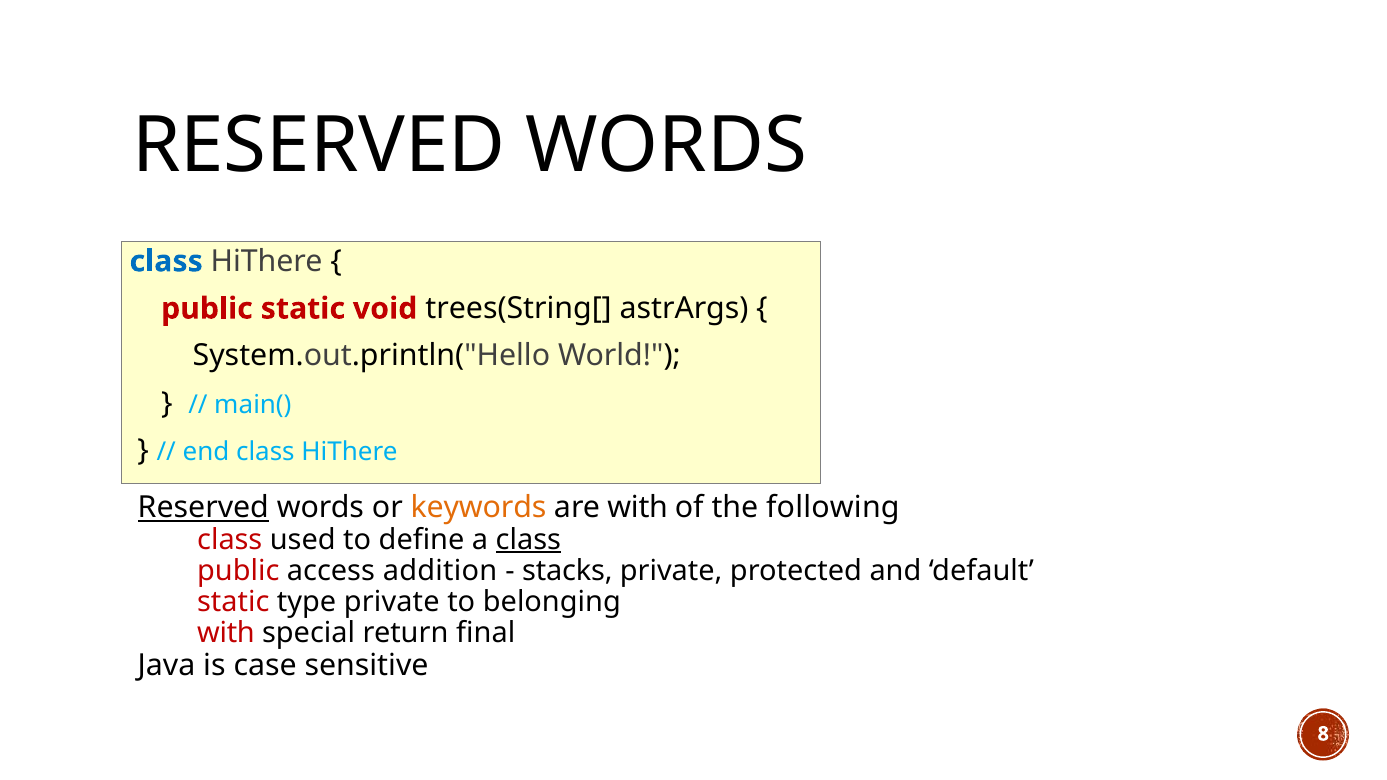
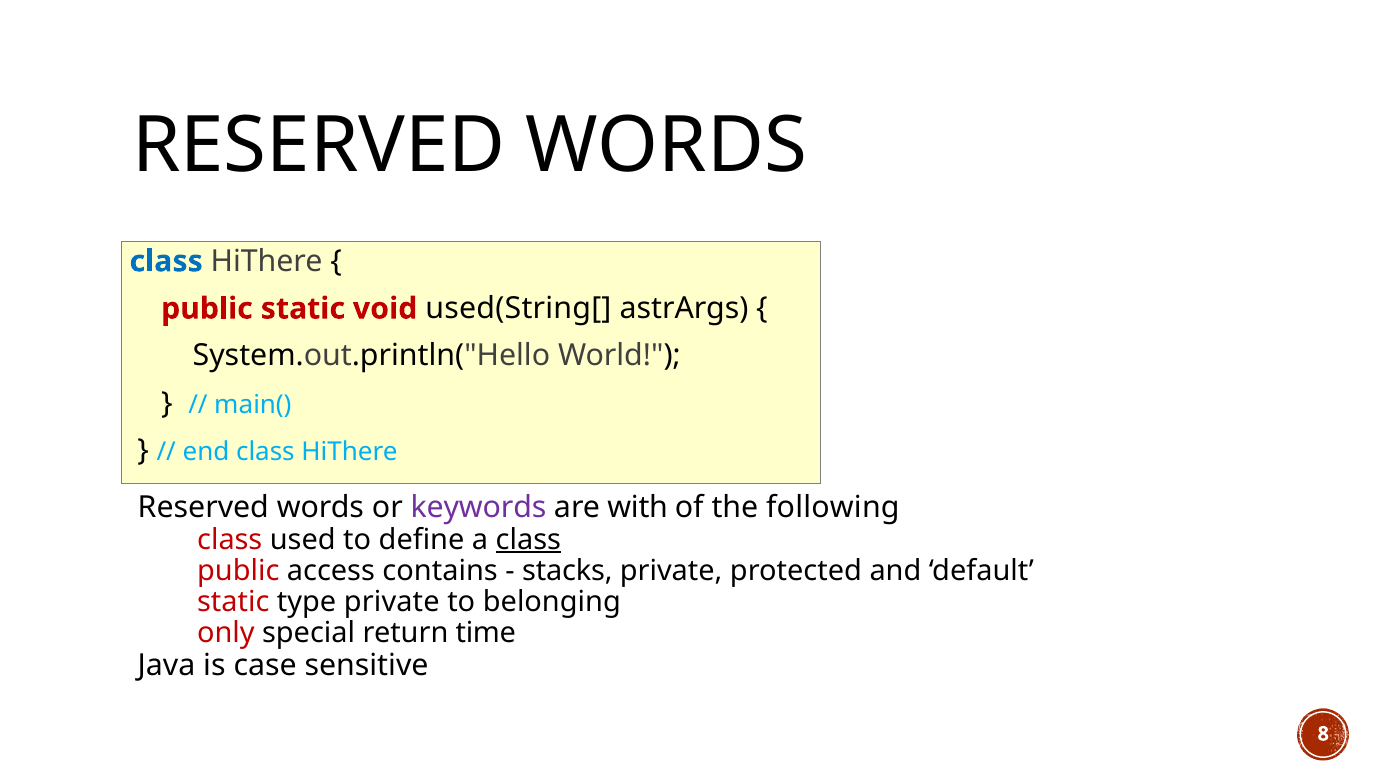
trees(String[: trees(String[ -> used(String[ (518, 309)
Reserved underline: present -> none (203, 508)
keywords colour: orange -> purple (478, 508)
addition: addition -> contains (440, 571)
with: with -> only (226, 633)
final: final -> time (486, 633)
